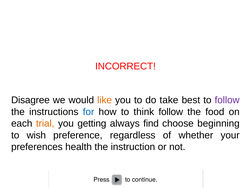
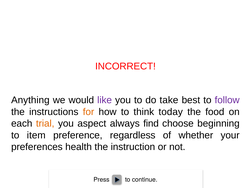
Disagree: Disagree -> Anything (30, 100)
like colour: orange -> purple (105, 100)
for colour: blue -> orange (89, 112)
think follow: follow -> today (171, 112)
getting: getting -> aspect (92, 124)
wish: wish -> item (36, 135)
